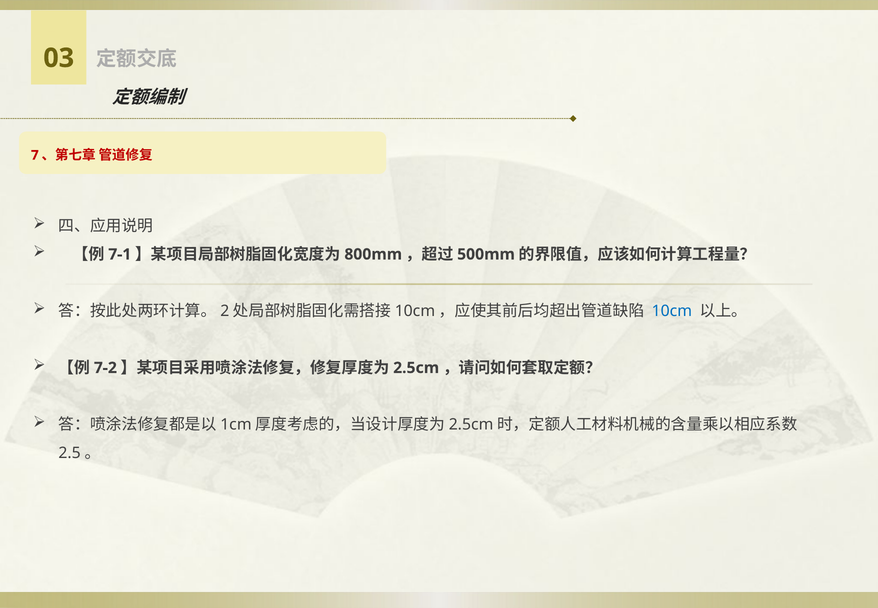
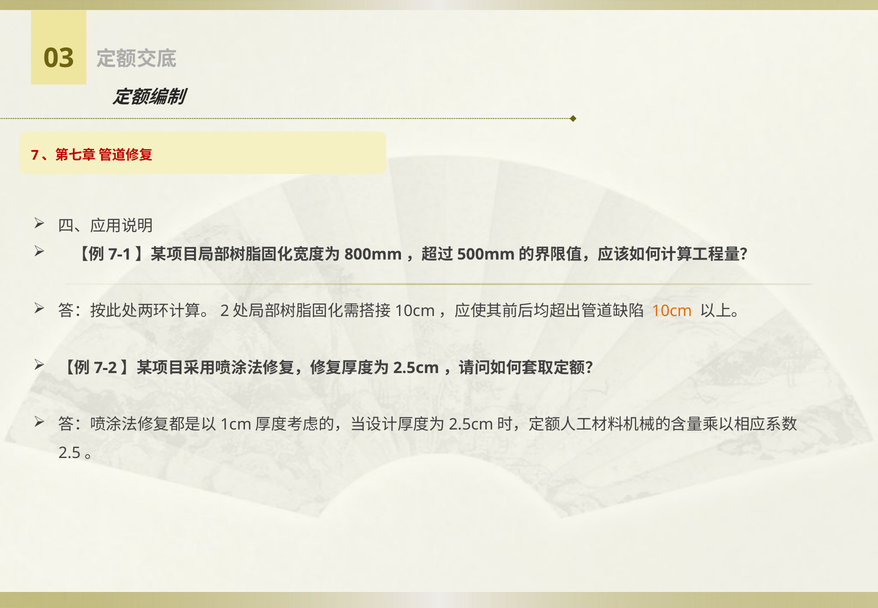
10cm colour: blue -> orange (672, 311)
